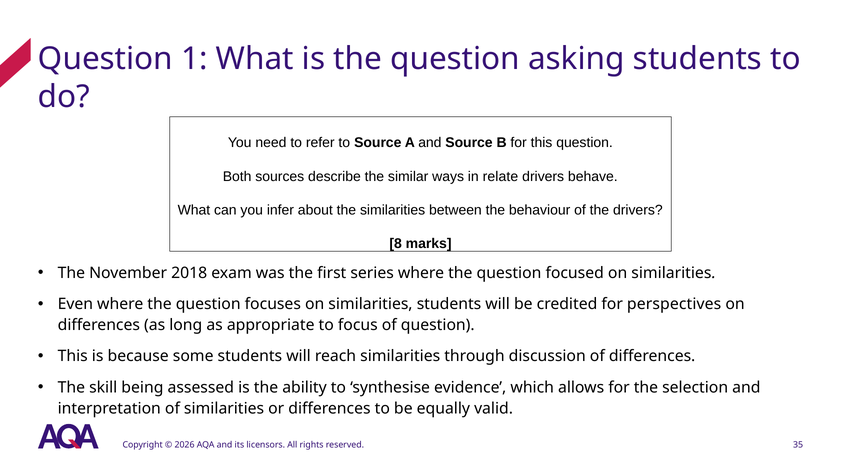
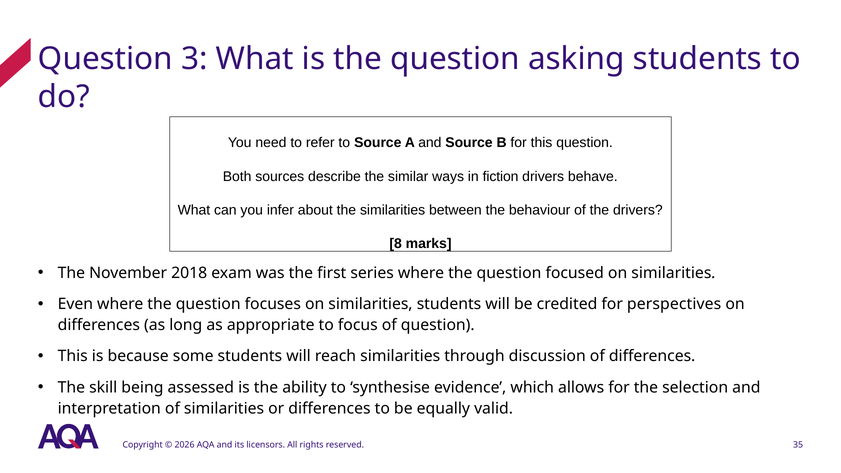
1: 1 -> 3 (194, 59)
relate: relate -> fiction (501, 177)
